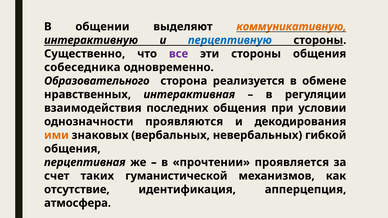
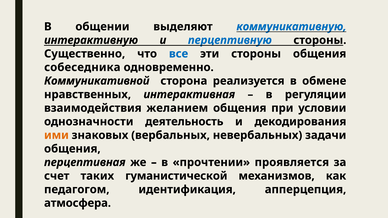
коммуникативную colour: orange -> blue (291, 27)
все colour: purple -> blue (179, 54)
Образовательного: Образовательного -> Коммуникативной (97, 81)
последних: последних -> желанием (177, 108)
проявляются: проявляются -> деятельность (184, 122)
гибкой: гибкой -> задачи (326, 135)
отсутствие: отсутствие -> педагогом (77, 190)
